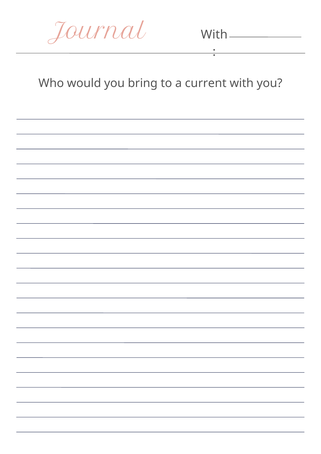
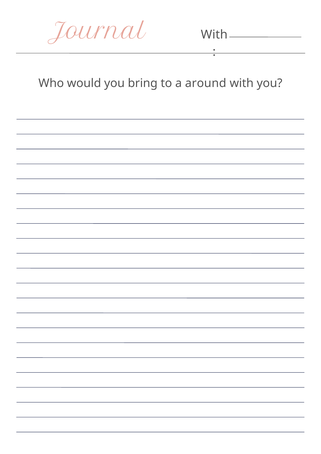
current: current -> around (206, 83)
